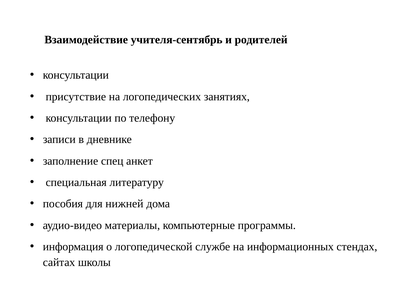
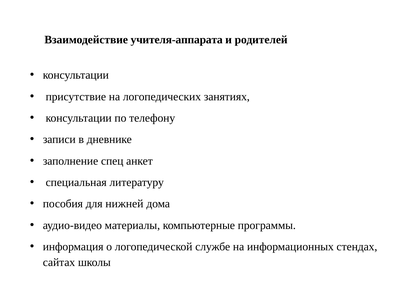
учителя-сентябрь: учителя-сентябрь -> учителя-аппарата (177, 40)
